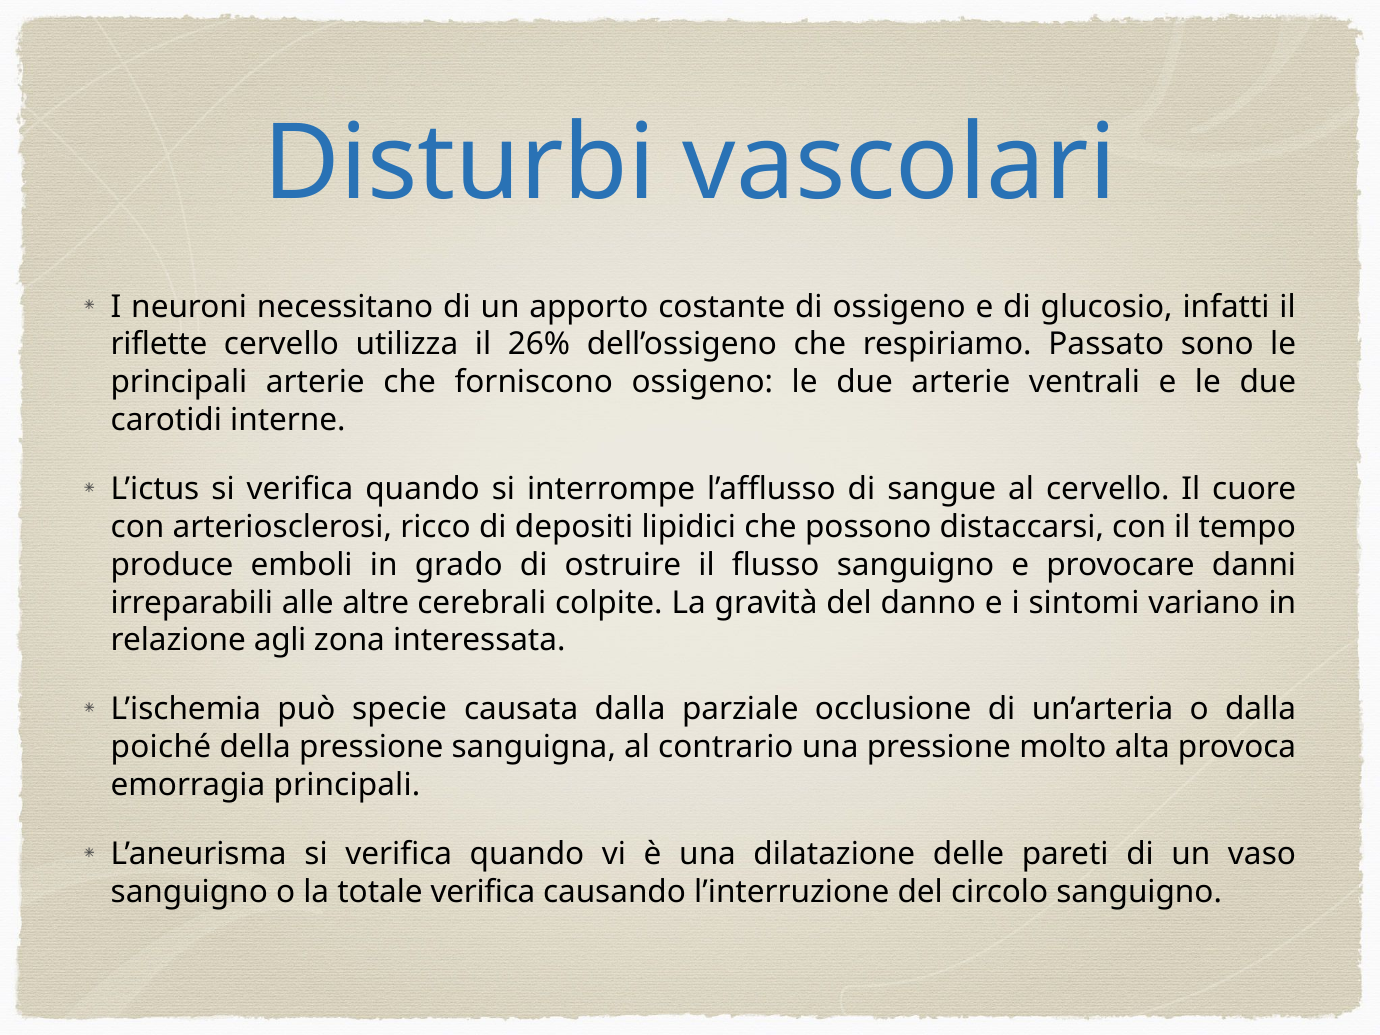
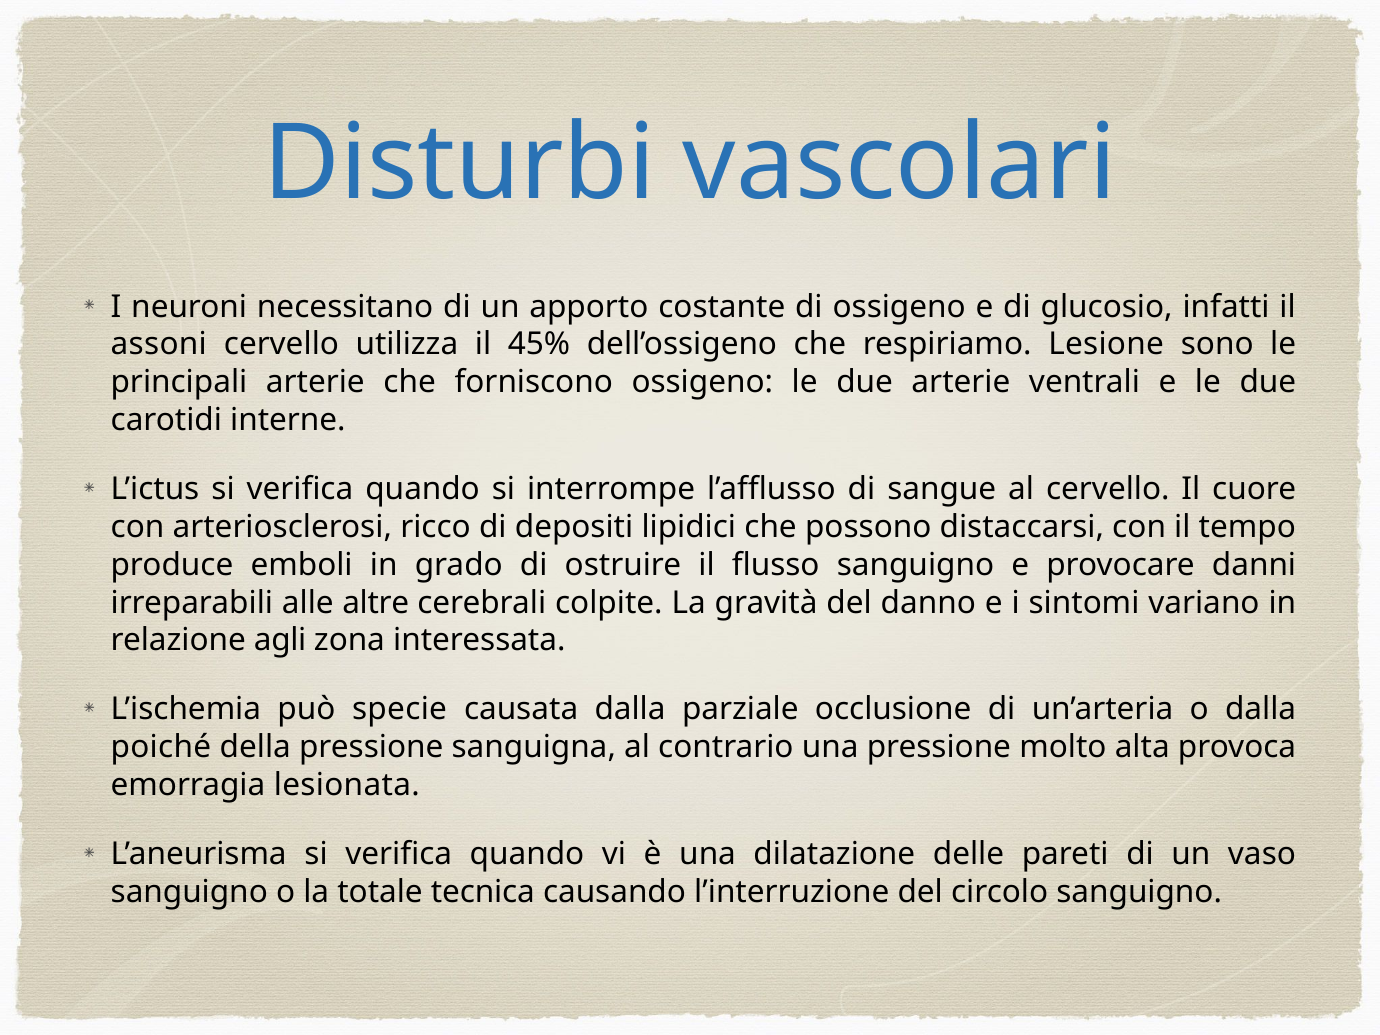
riflette: riflette -> assoni (159, 345)
26%: 26% -> 45% (539, 345)
Passato: Passato -> Lesione (1106, 345)
emorragia principali: principali -> lesionata (347, 785)
totale verifica: verifica -> tecnica (483, 892)
